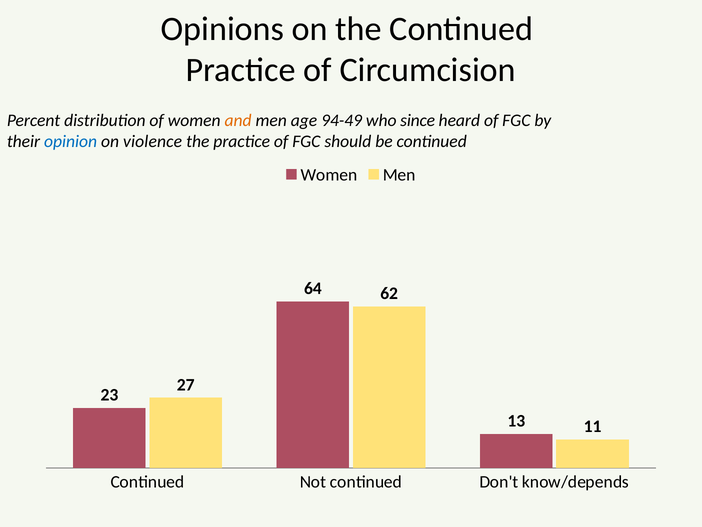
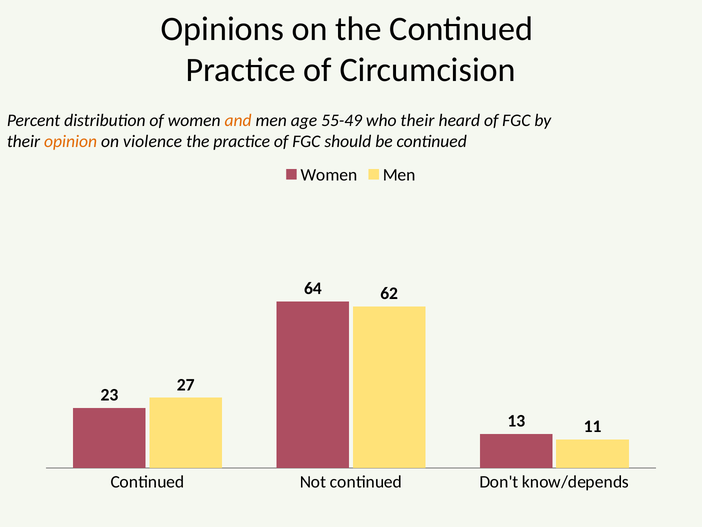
94-49: 94-49 -> 55-49 (342, 120)
who since: since -> their (417, 120)
opinion colour: blue -> orange (71, 142)
